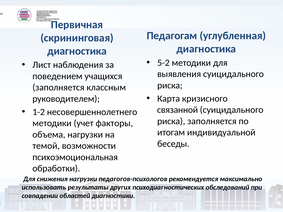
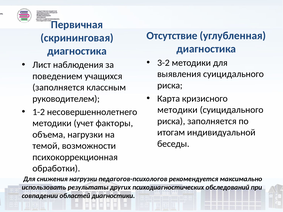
Педагогам: Педагогам -> Отсутствие (172, 36)
5-2: 5-2 -> 3-2 (163, 63)
связанной: связанной -> методики (177, 110)
психоэмоциональная: психоэмоциональная -> психокоррекционная (75, 157)
